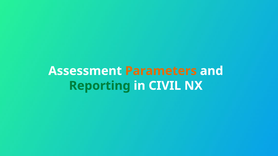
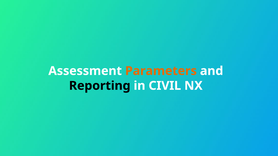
Reporting colour: green -> black (100, 86)
